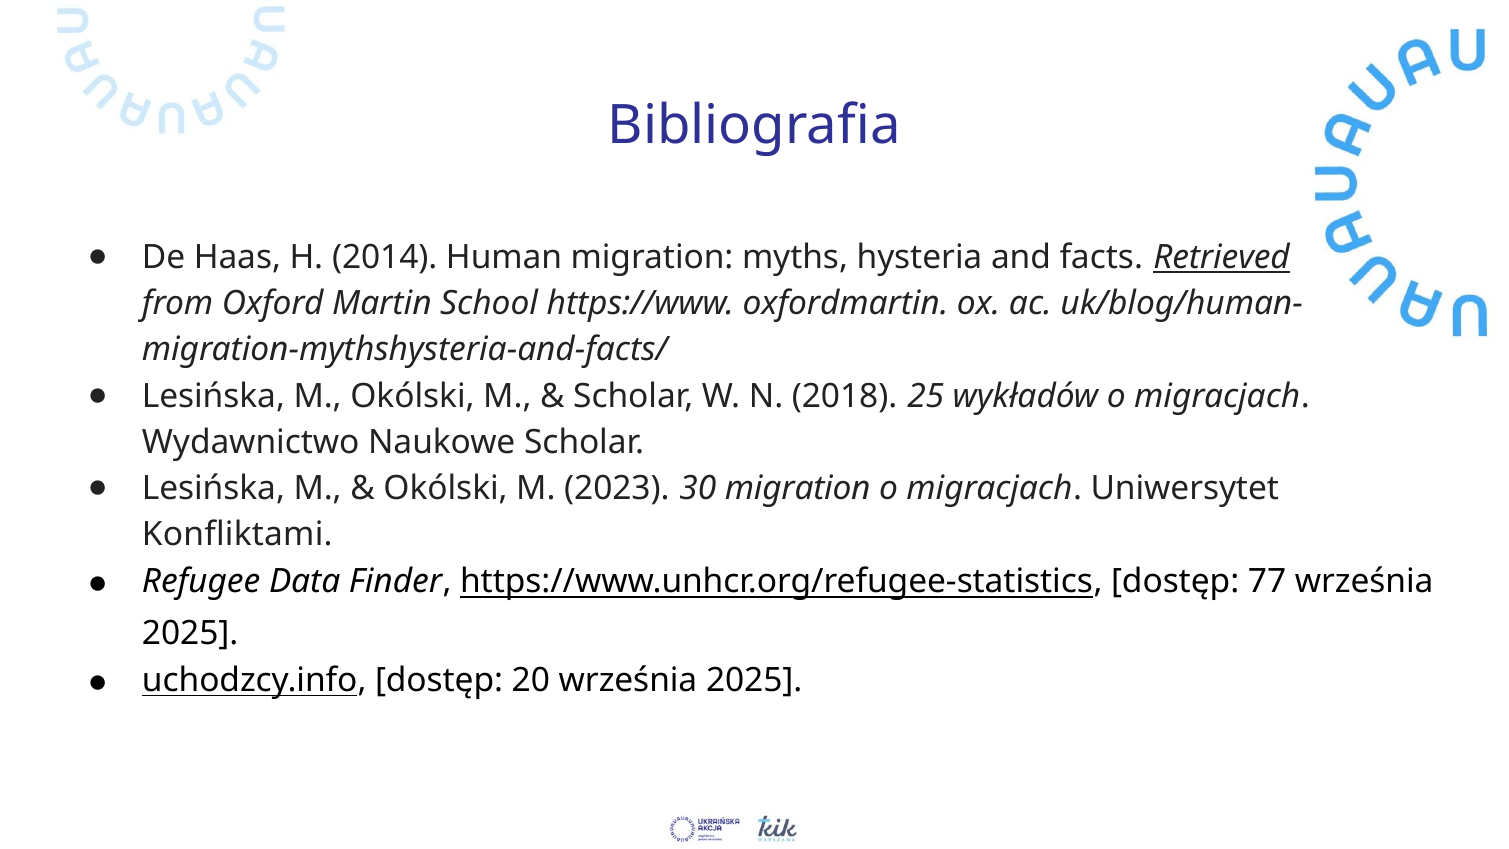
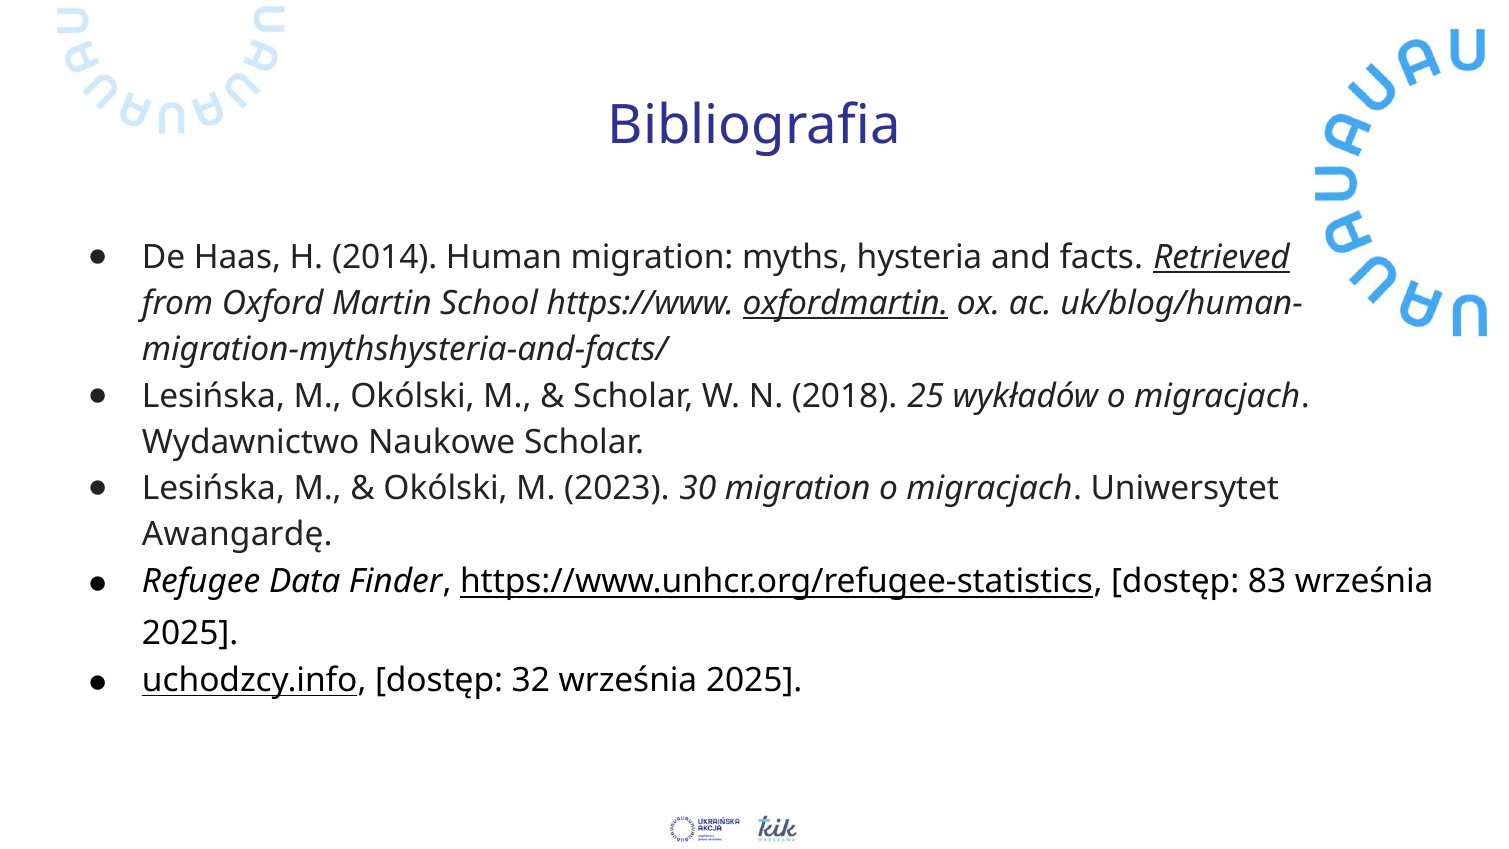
oxfordmartin underline: none -> present (846, 304)
Konfliktami: Konfliktami -> Awangardę (237, 535)
77: 77 -> 83 (1267, 582)
20: 20 -> 32 (531, 680)
